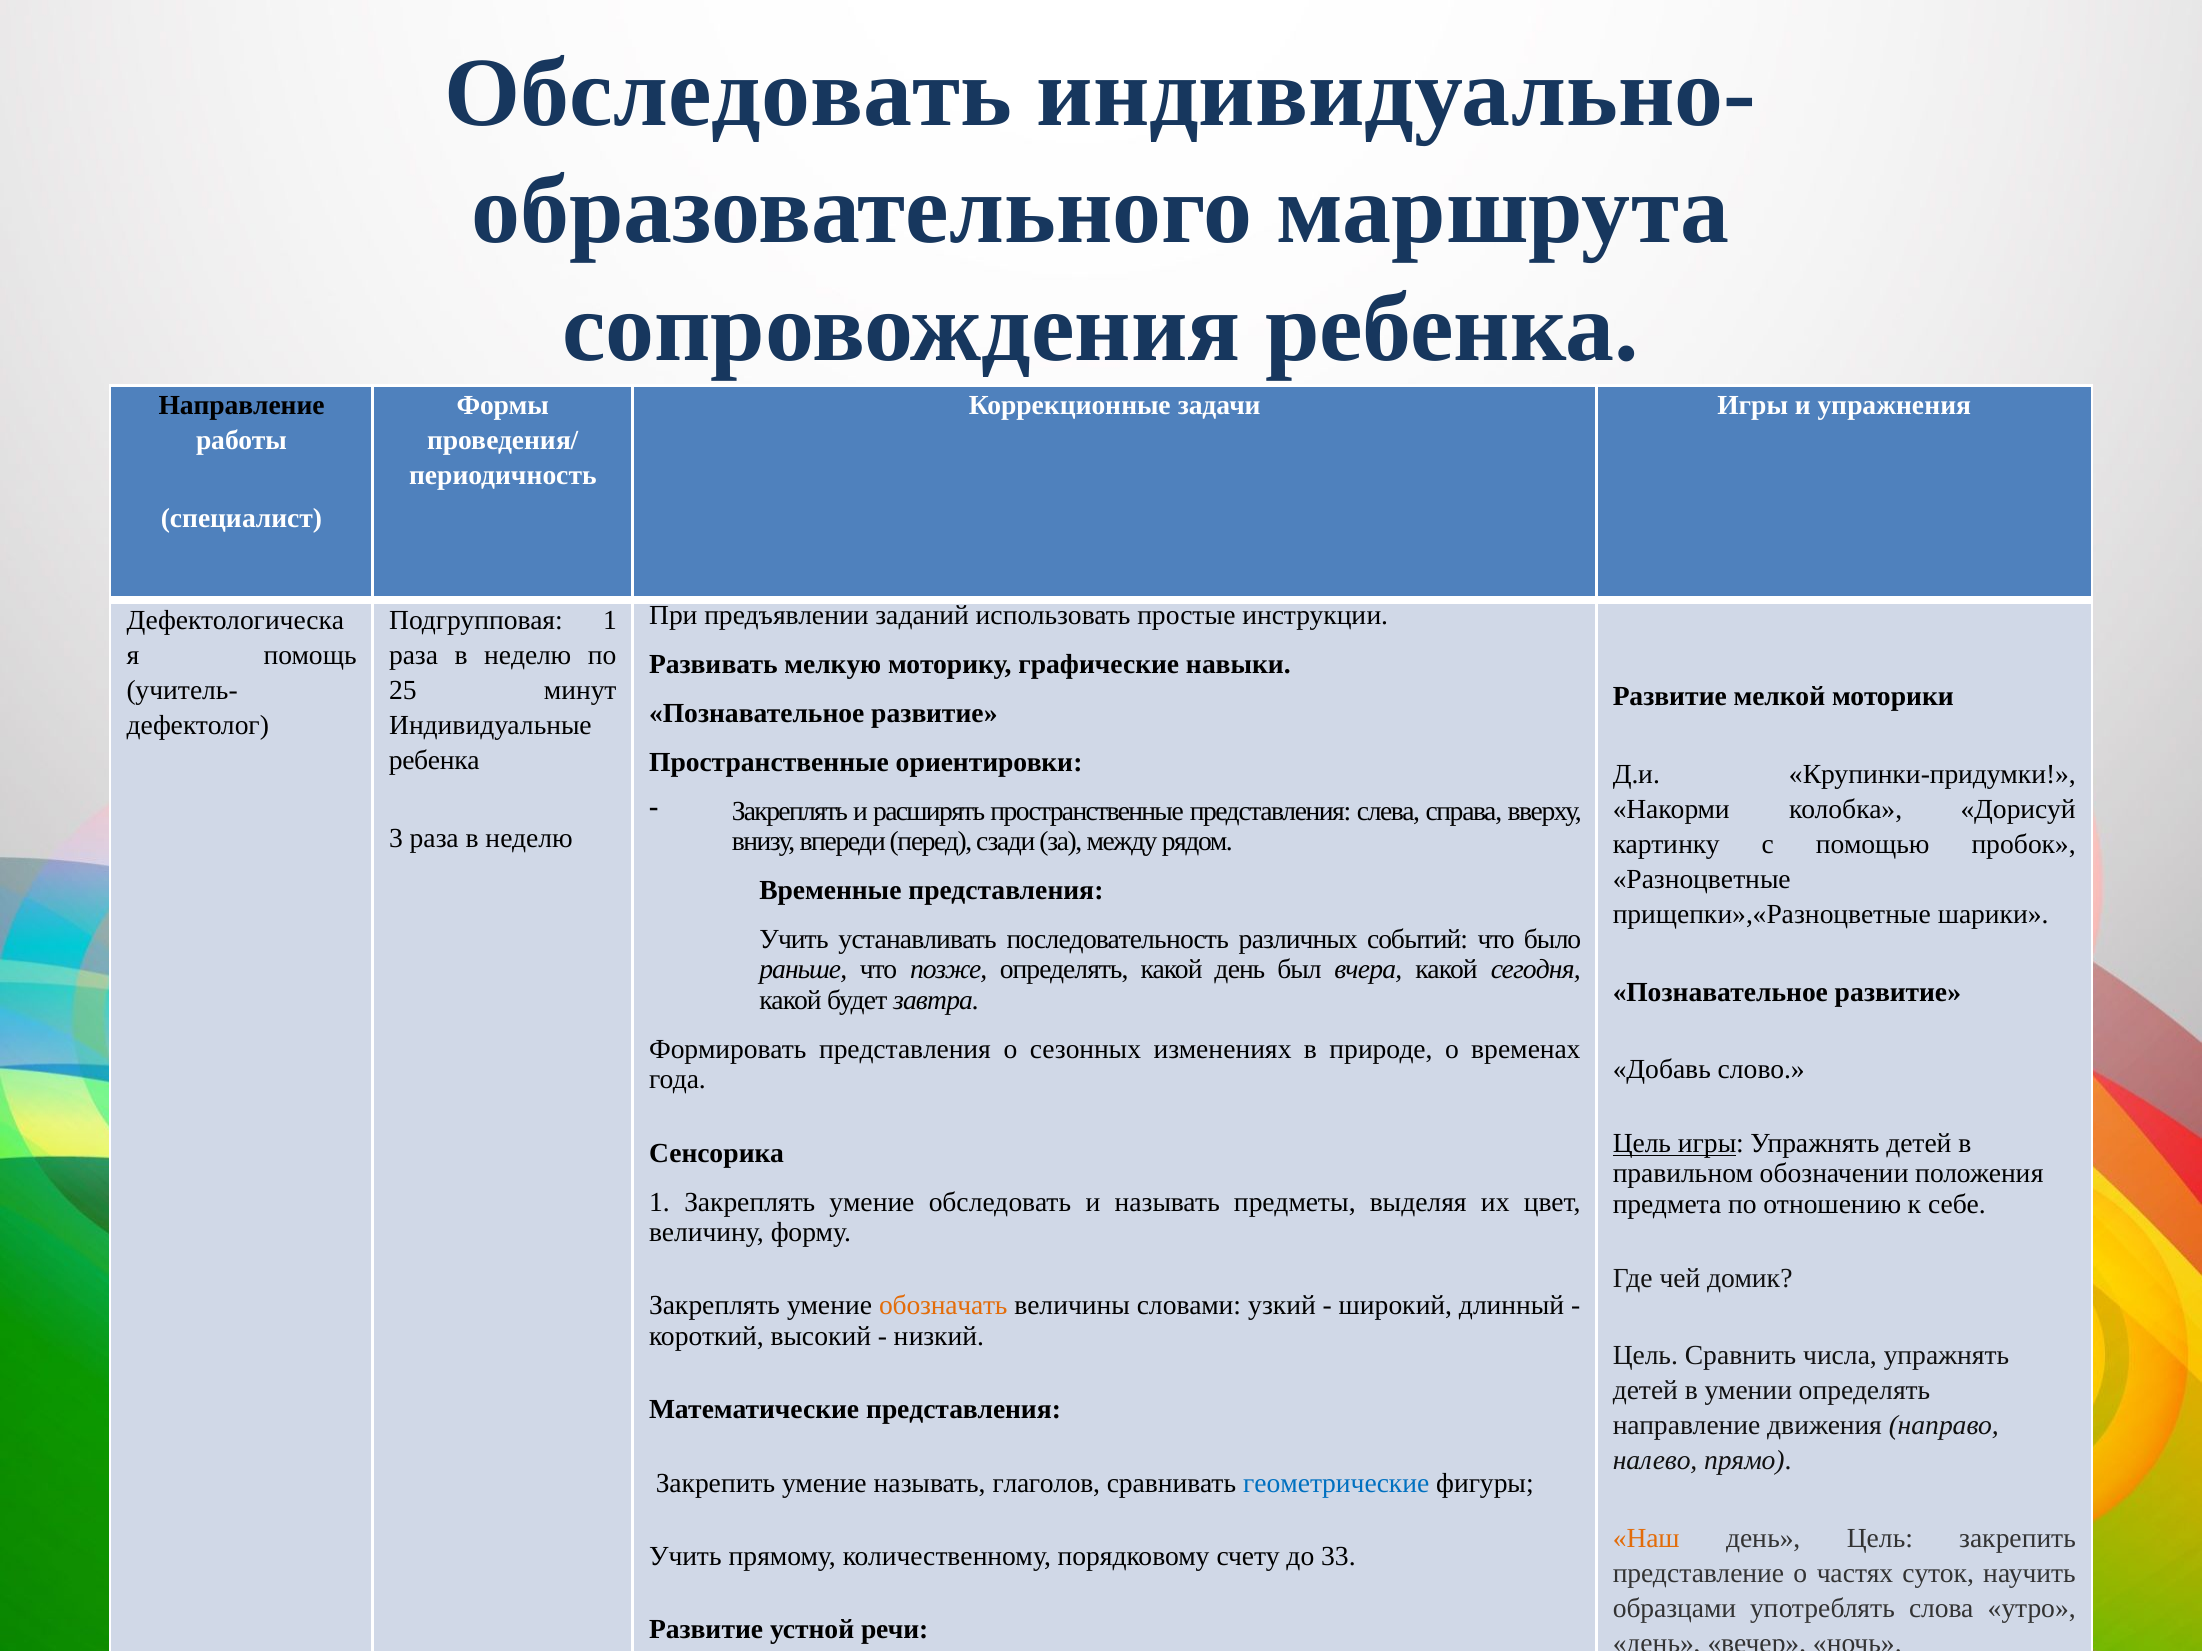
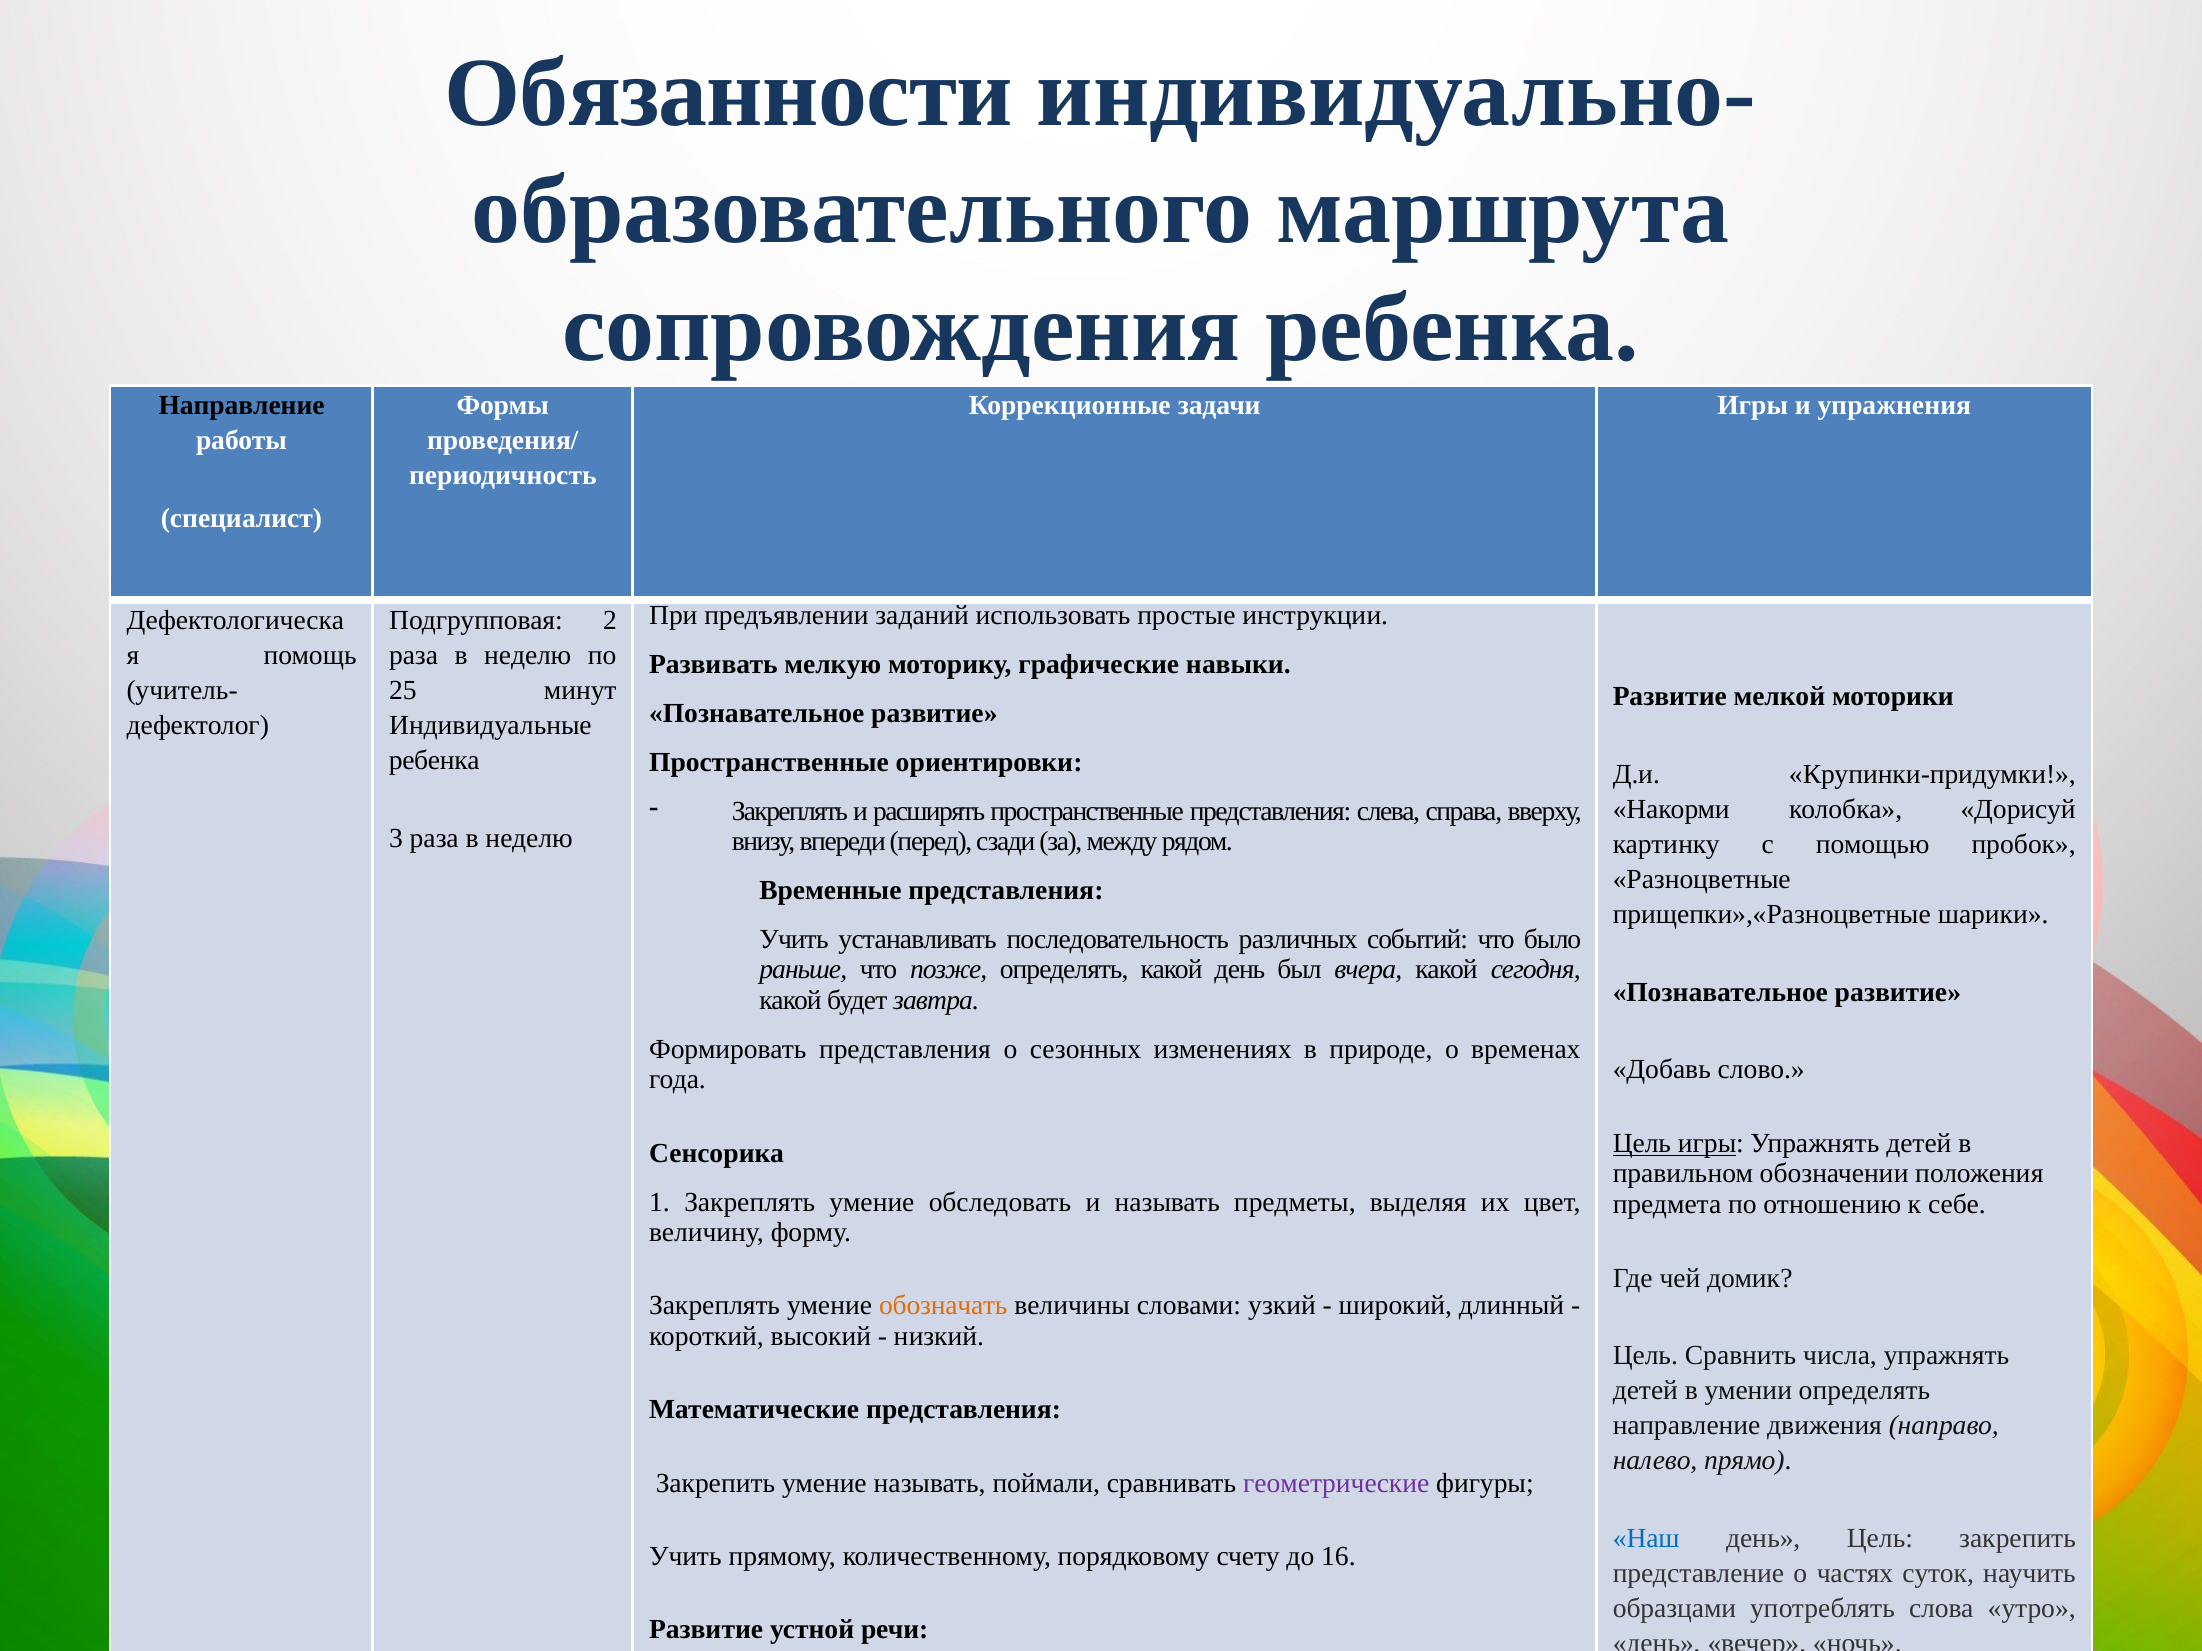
Обследовать: Обследовать -> Обязанности (729, 93)
Подгрупповая 1: 1 -> 2 (610, 620)
называть глаголов: глаголов -> поймали (1046, 1483)
геометрические colour: blue -> purple (1336, 1483)
Наш colour: orange -> blue (1646, 1539)
33: 33 -> 16 (1338, 1557)
